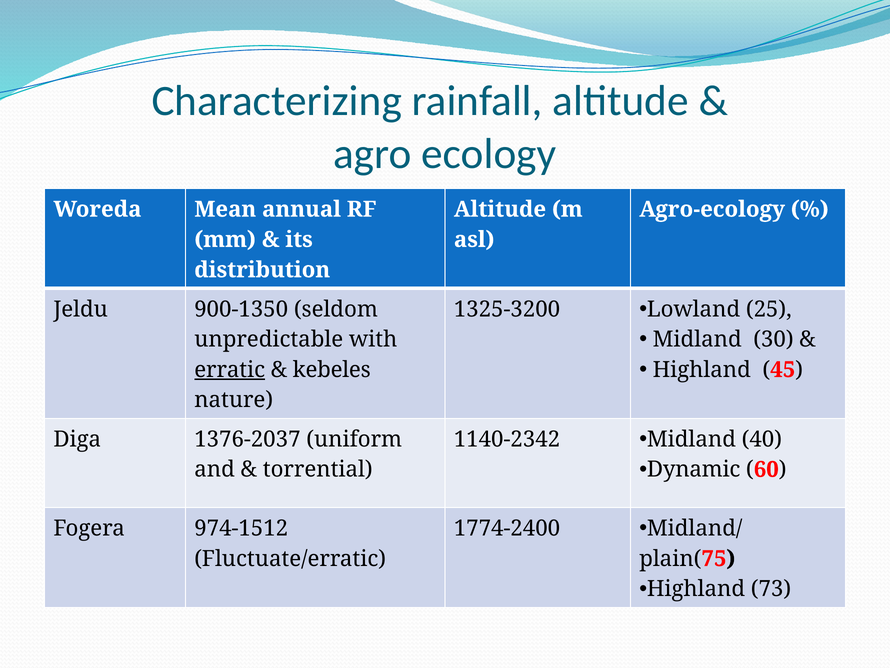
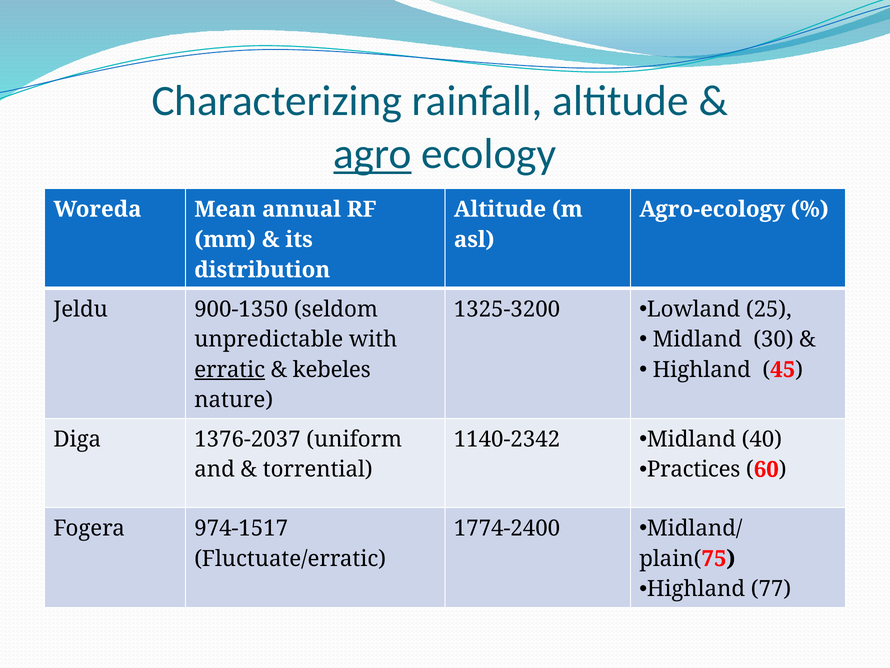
agro underline: none -> present (373, 154)
Dynamic: Dynamic -> Practices (694, 469)
974-1512: 974-1512 -> 974-1517 (241, 528)
73: 73 -> 77 (771, 589)
